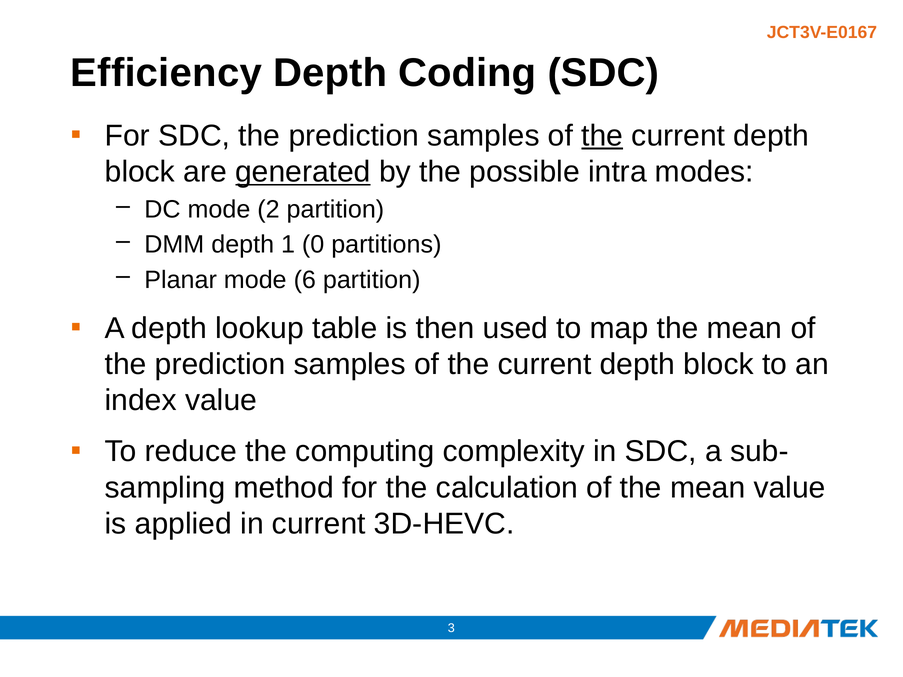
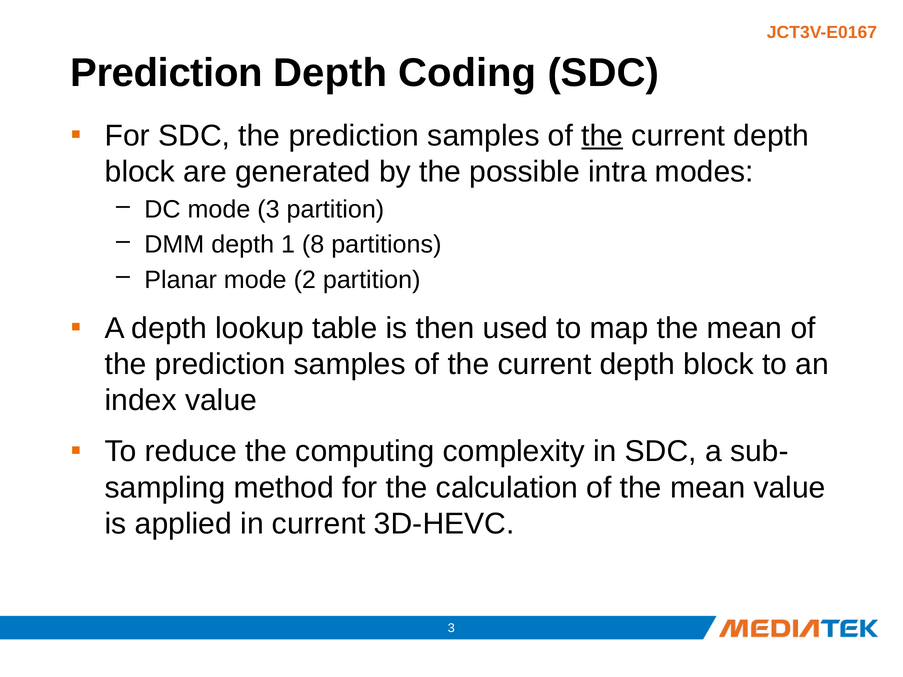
Efficiency: Efficiency -> Prediction (167, 73)
generated underline: present -> none (303, 172)
mode 2: 2 -> 3 (268, 210)
0: 0 -> 8 (313, 245)
6: 6 -> 2 (305, 280)
